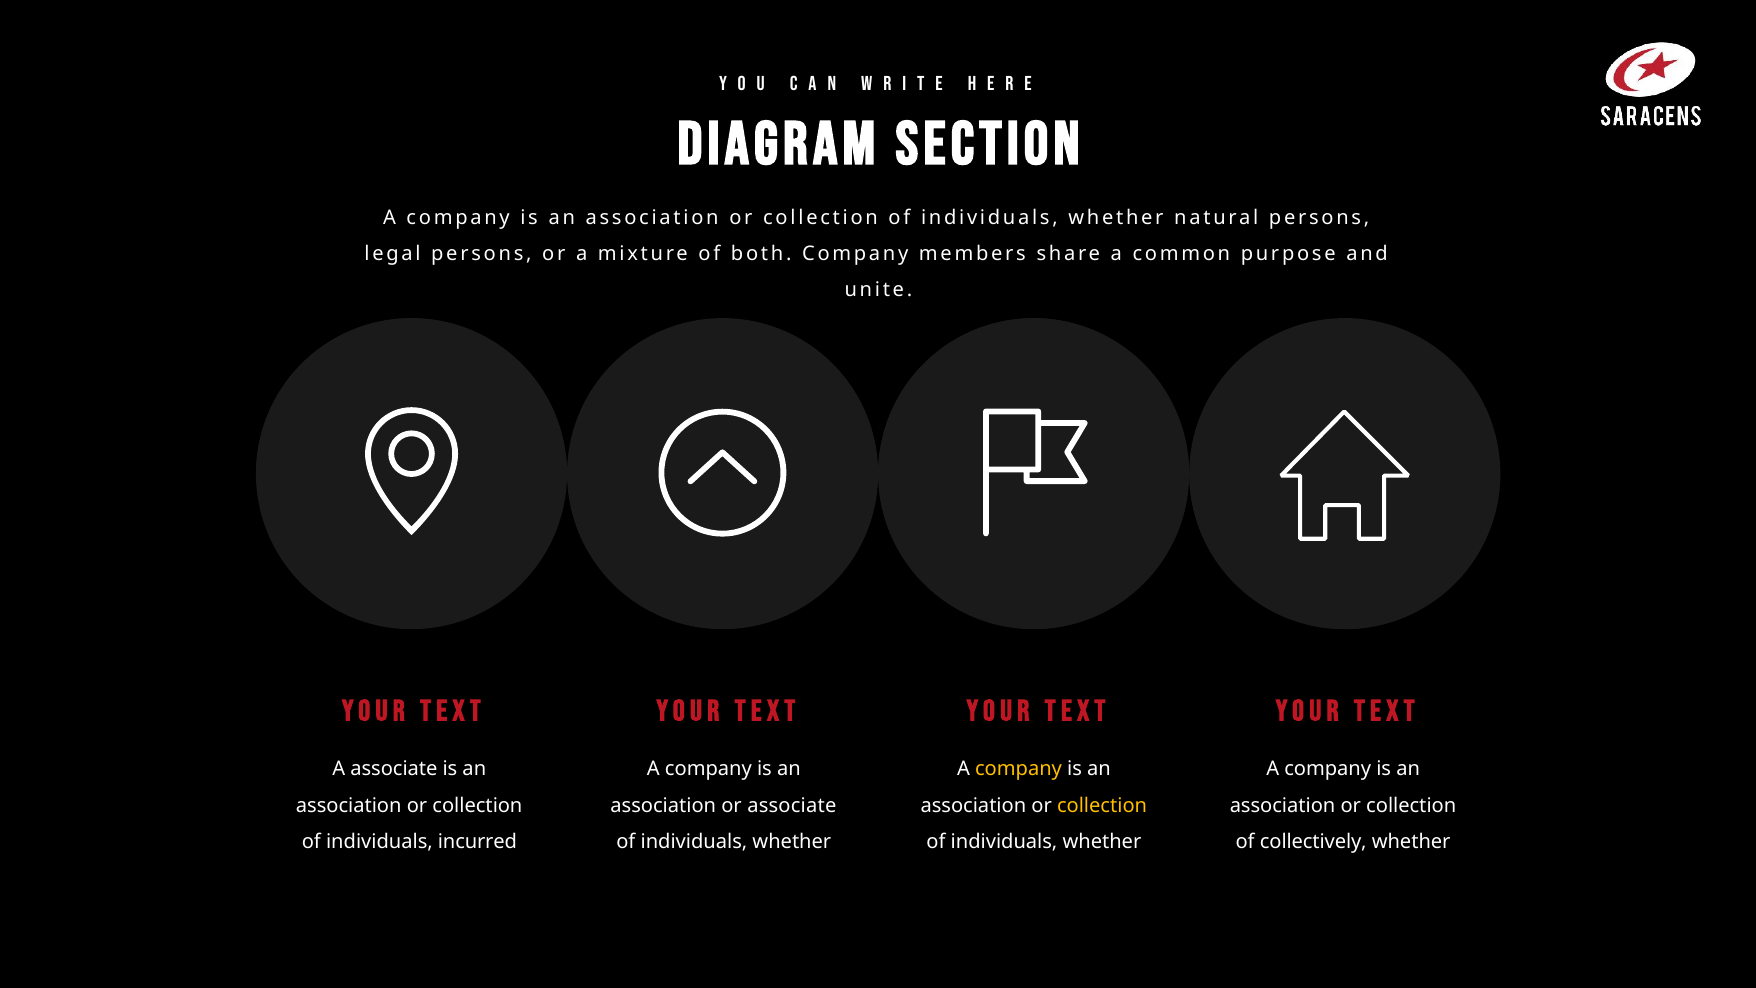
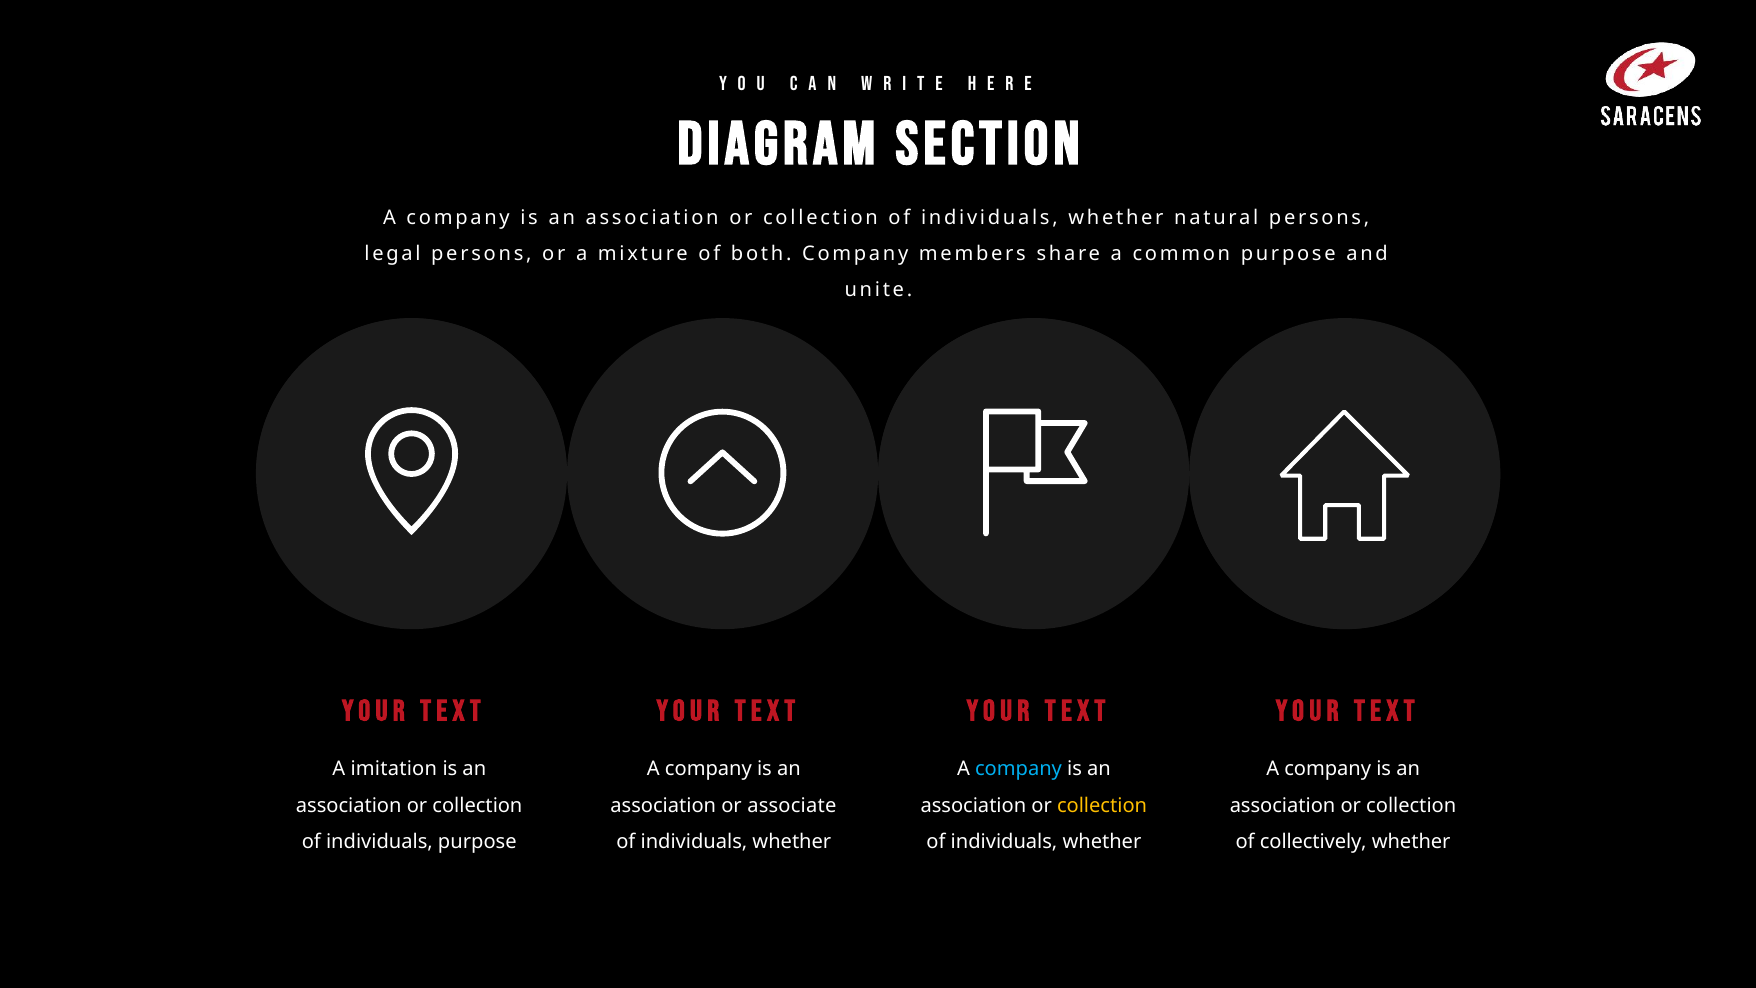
A associate: associate -> imitation (394, 769)
company colour: yellow -> light blue (1019, 769)
individuals incurred: incurred -> purpose (477, 842)
